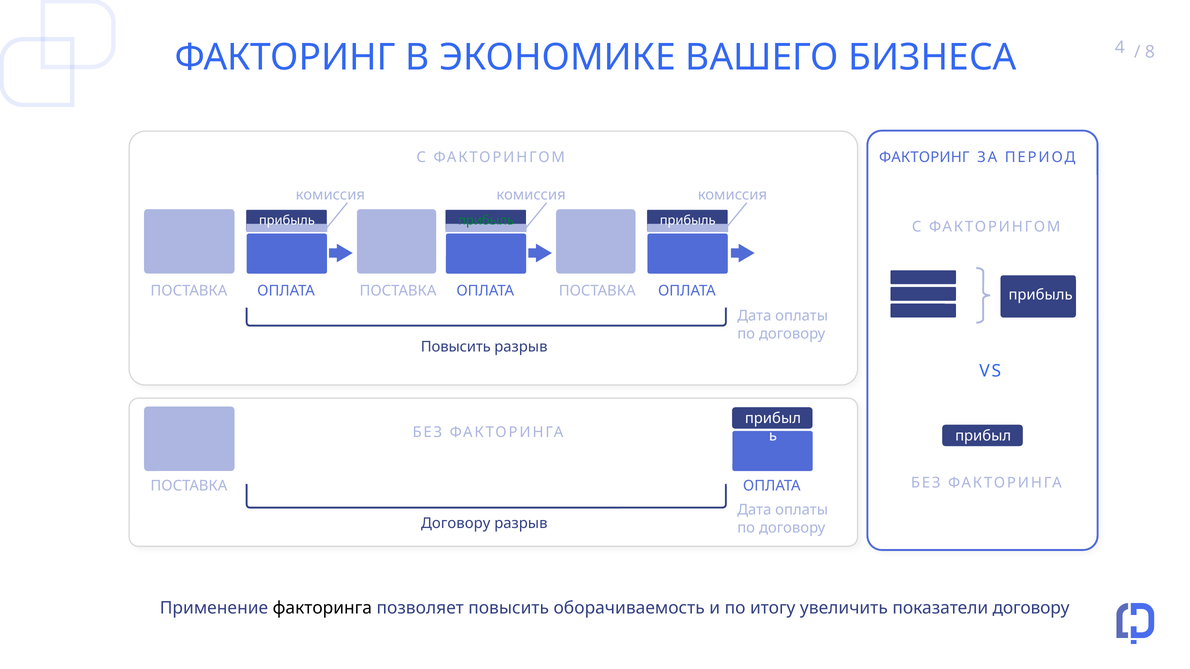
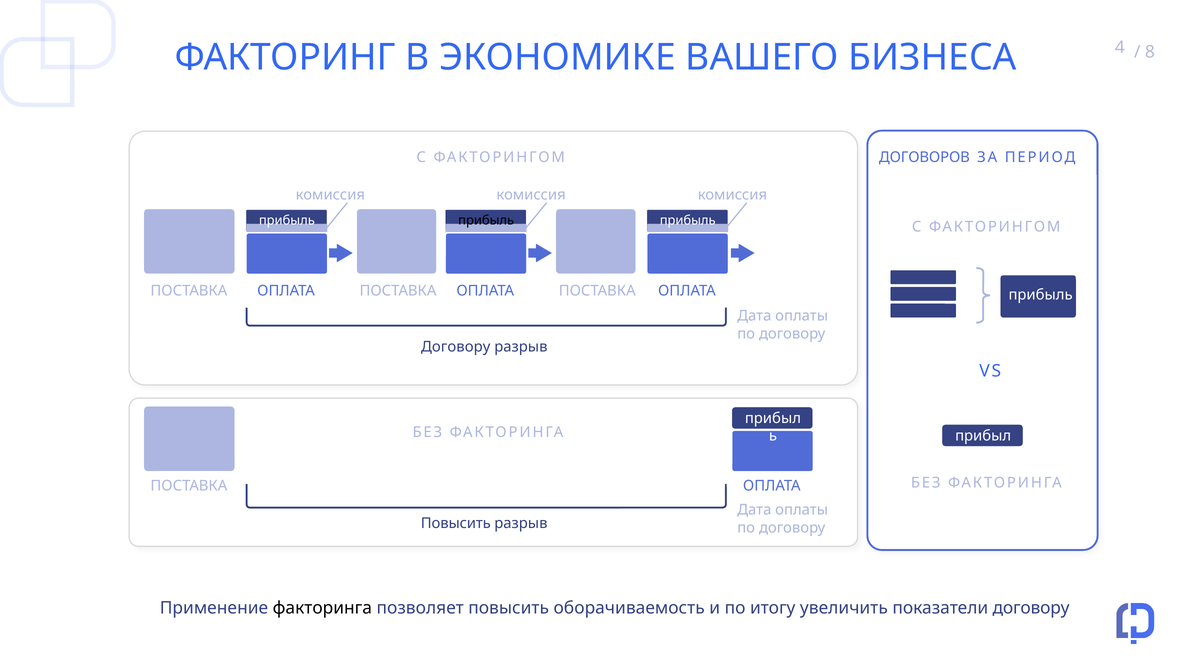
ФАКТОРИНГ: ФАКТОРИНГ -> ДОГОВОРОВ (924, 157)
прибыль colour: green -> black (486, 220)
Повысить: Повысить -> Договору (456, 347)
Договору: Договору -> Повысить (456, 524)
